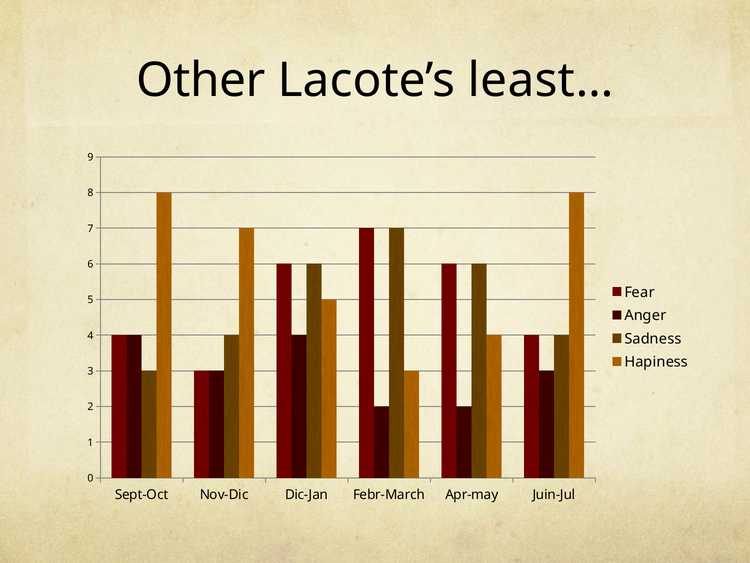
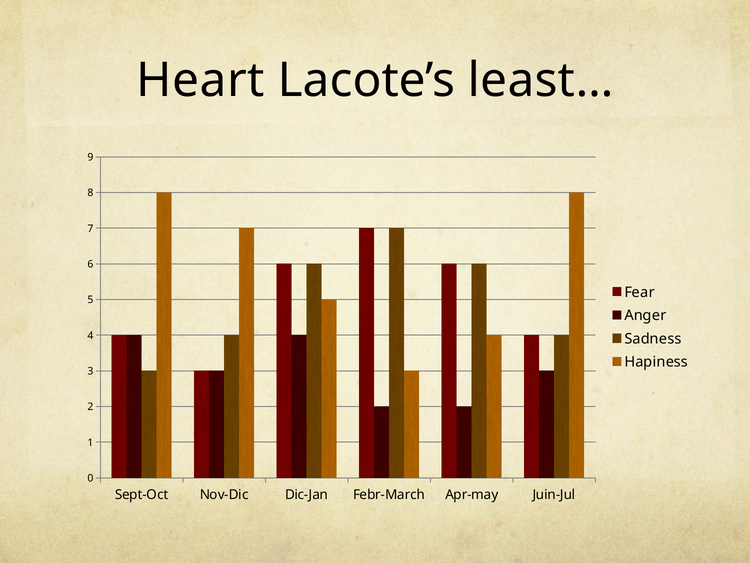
Other: Other -> Heart (200, 80)
